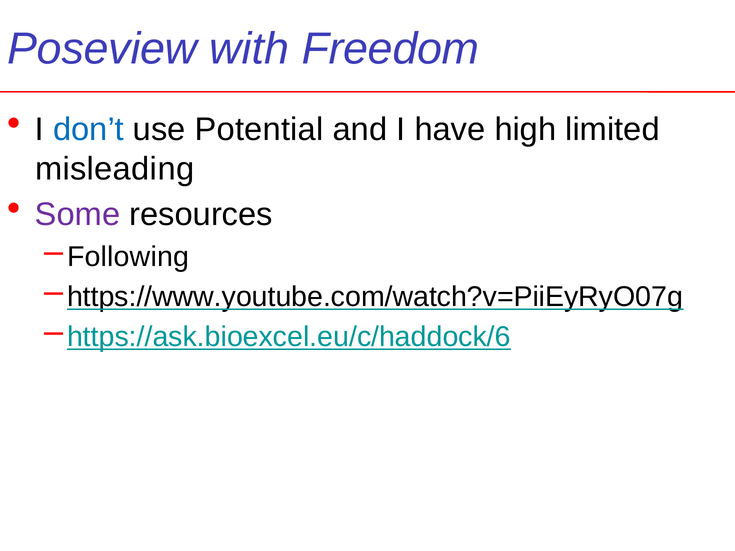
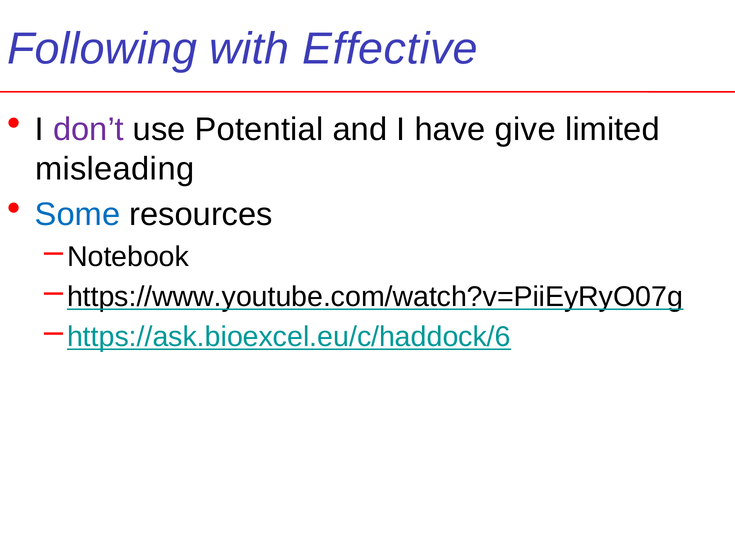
Poseview: Poseview -> Following (102, 49)
Freedom: Freedom -> Effective (390, 49)
don’t colour: blue -> purple (88, 130)
high: high -> give (525, 130)
Some colour: purple -> blue (78, 215)
Following: Following -> Notebook (128, 257)
